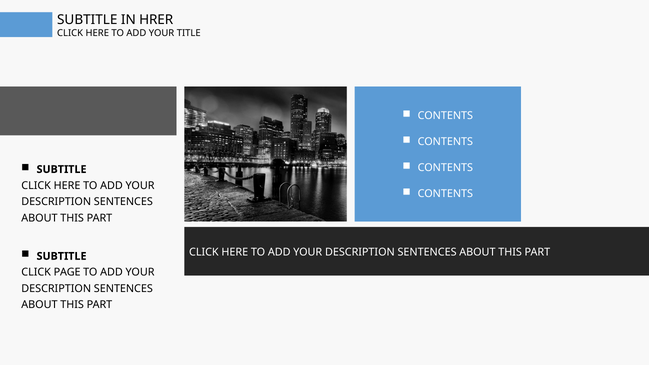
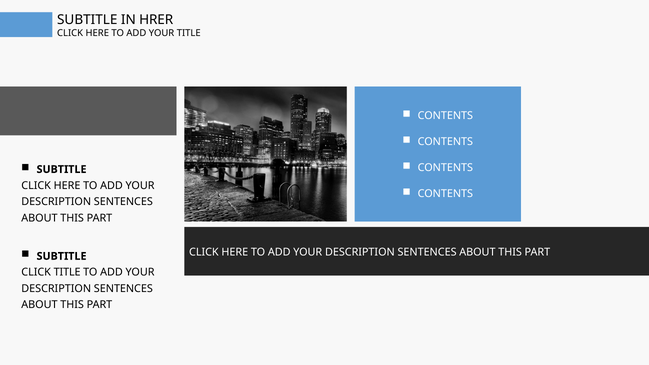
CLICK PAGE: PAGE -> TITLE (67, 272)
